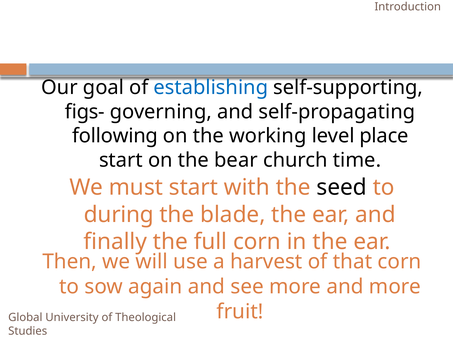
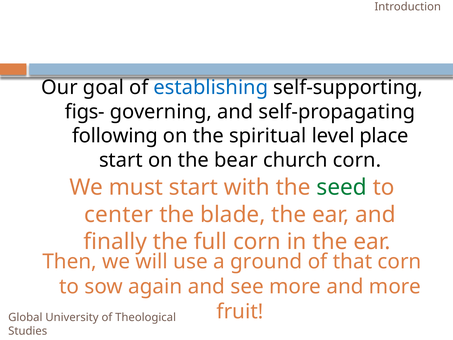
working: working -> spiritual (268, 136)
church time: time -> corn (357, 160)
seed colour: black -> green (342, 187)
during: during -> center (119, 214)
harvest: harvest -> ground (266, 262)
